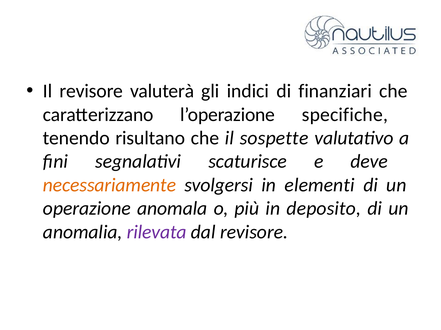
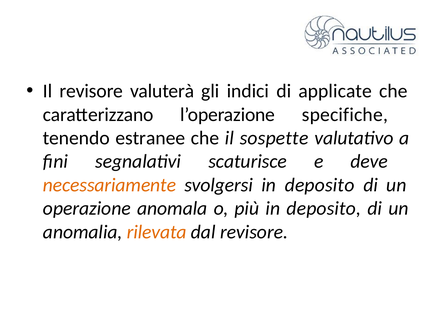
finanziari: finanziari -> applicate (335, 91)
risultano: risultano -> estranee (150, 138)
svolgersi in elementi: elementi -> deposito (320, 185)
rilevata colour: purple -> orange (157, 232)
